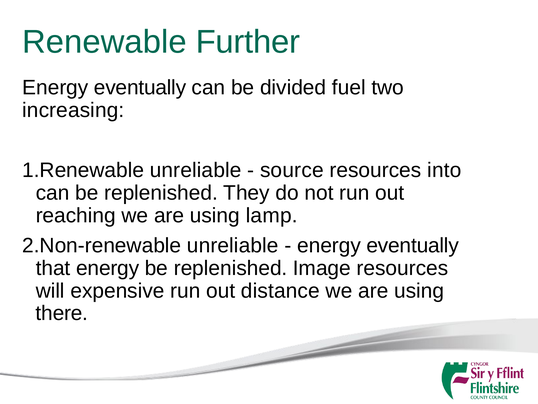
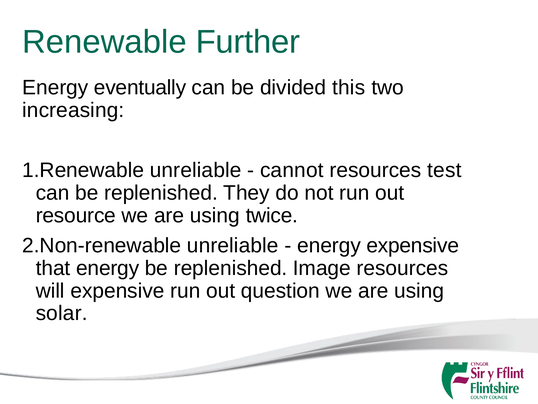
fuel: fuel -> this (349, 88)
source: source -> cannot (292, 170)
into: into -> test (444, 170)
reaching: reaching -> resource (76, 215)
lamp: lamp -> twice (272, 215)
eventually: eventually -> expensive (413, 245)
distance: distance -> question (280, 290)
there: there -> solar (62, 313)
